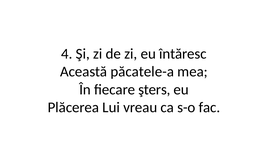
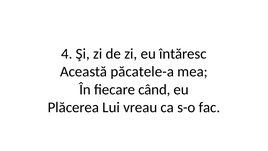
şters: şters -> când (154, 89)
